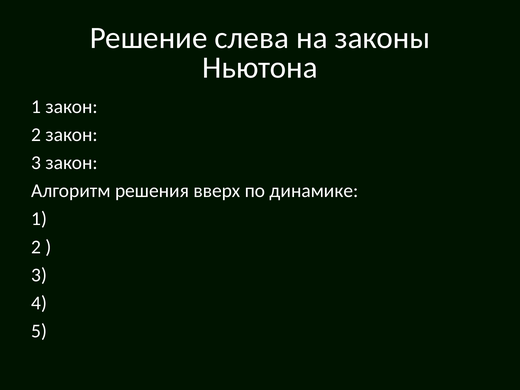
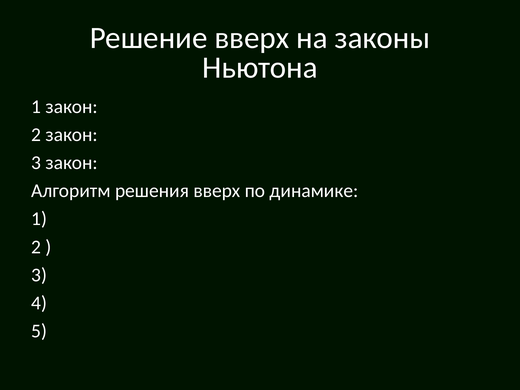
Решение слева: слева -> вверх (252, 38)
